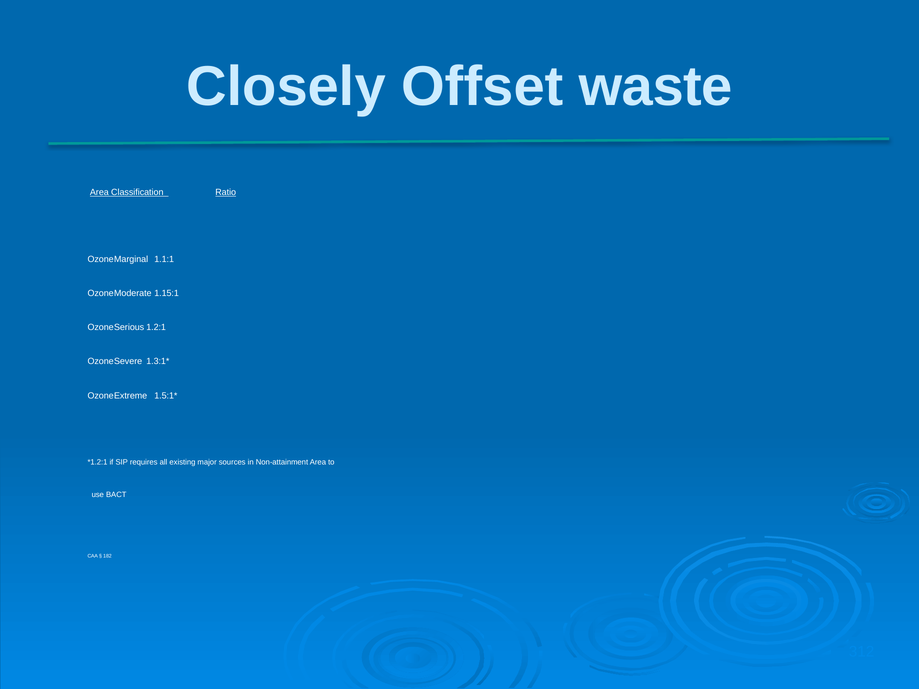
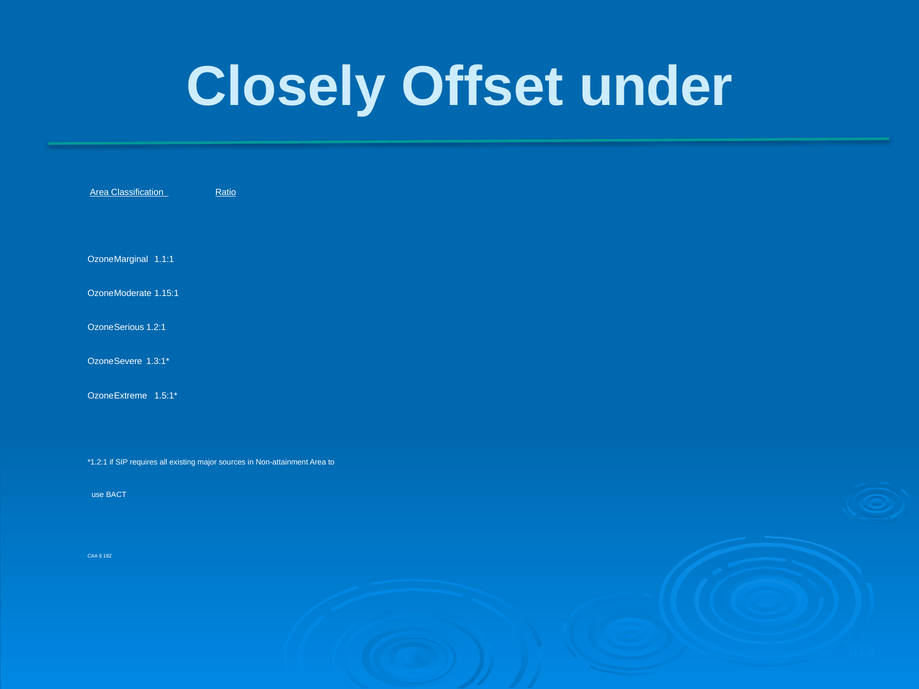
waste: waste -> under (656, 87)
